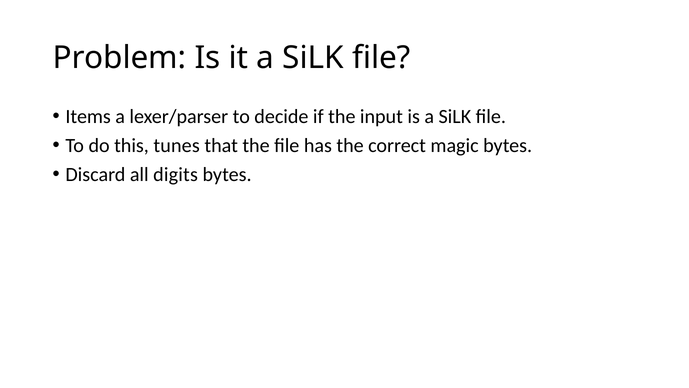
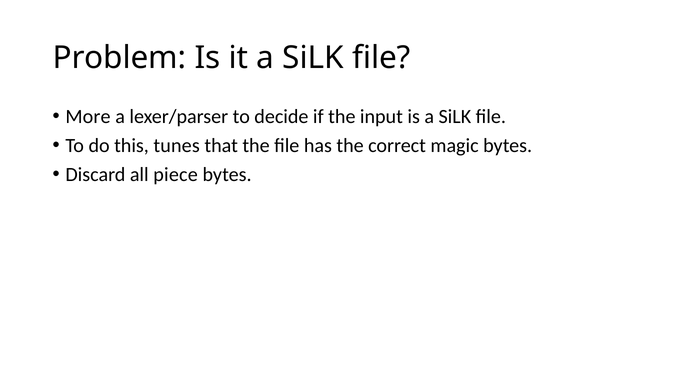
Items: Items -> More (88, 116)
digits: digits -> piece (176, 174)
